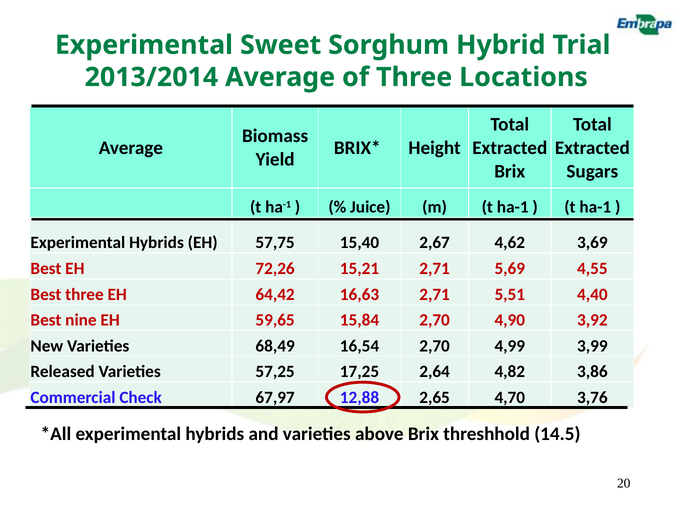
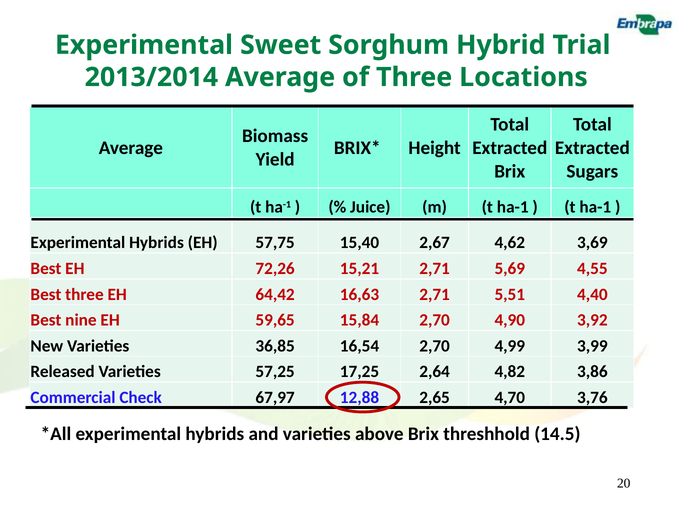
68,49: 68,49 -> 36,85 (275, 346)
